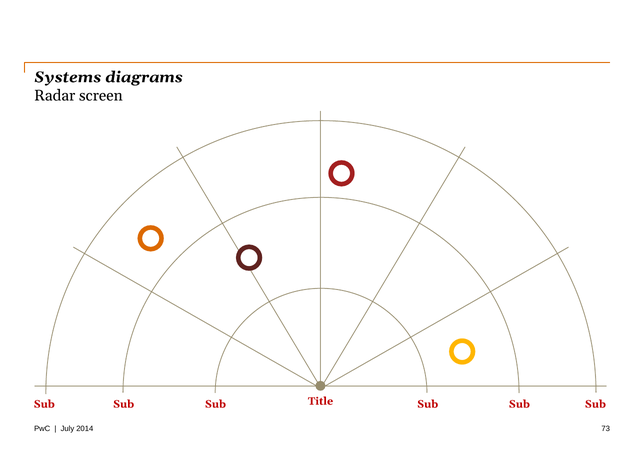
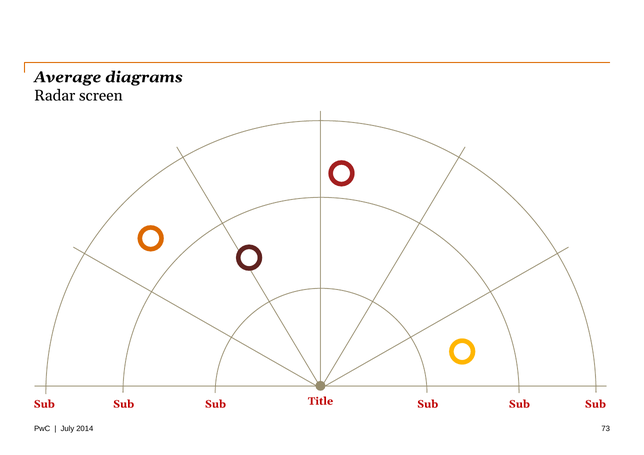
Systems: Systems -> Average (68, 77)
